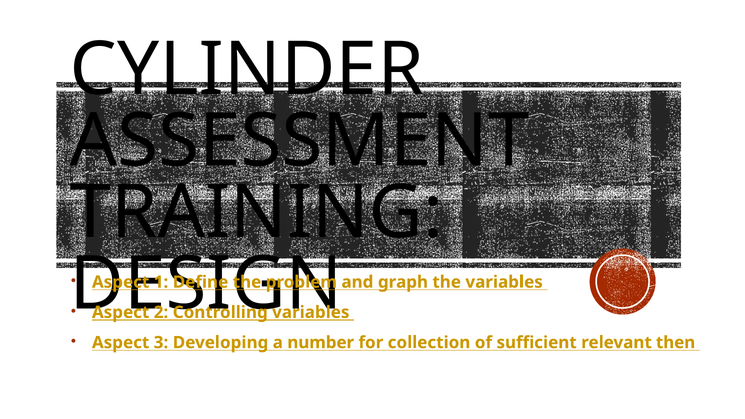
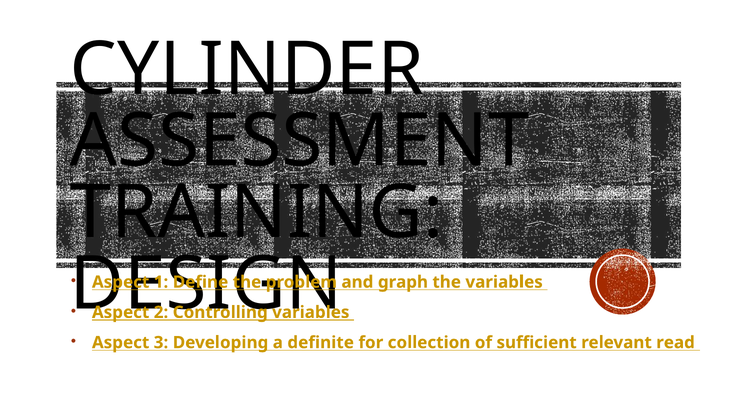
number: number -> definite (321, 343)
then: then -> read (676, 343)
